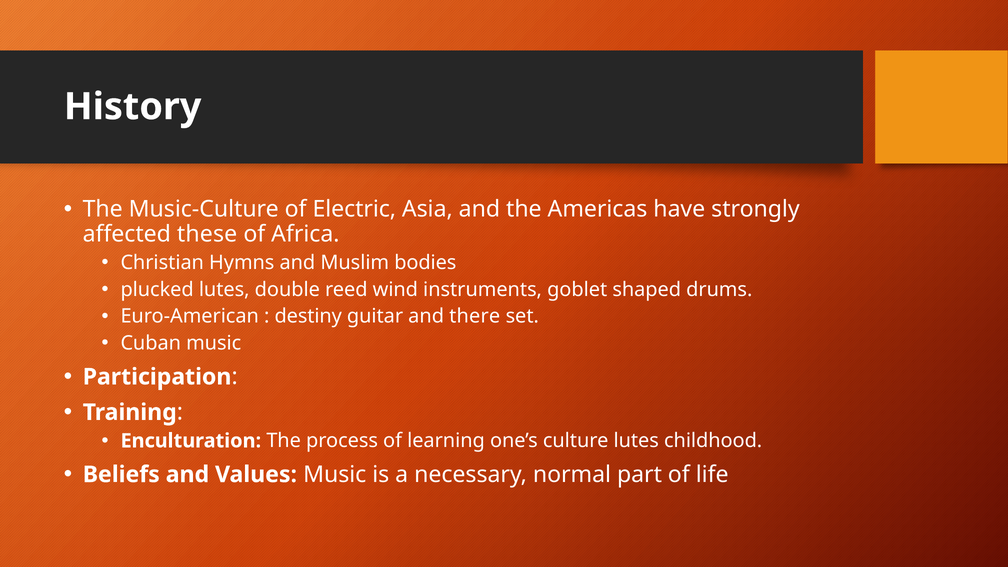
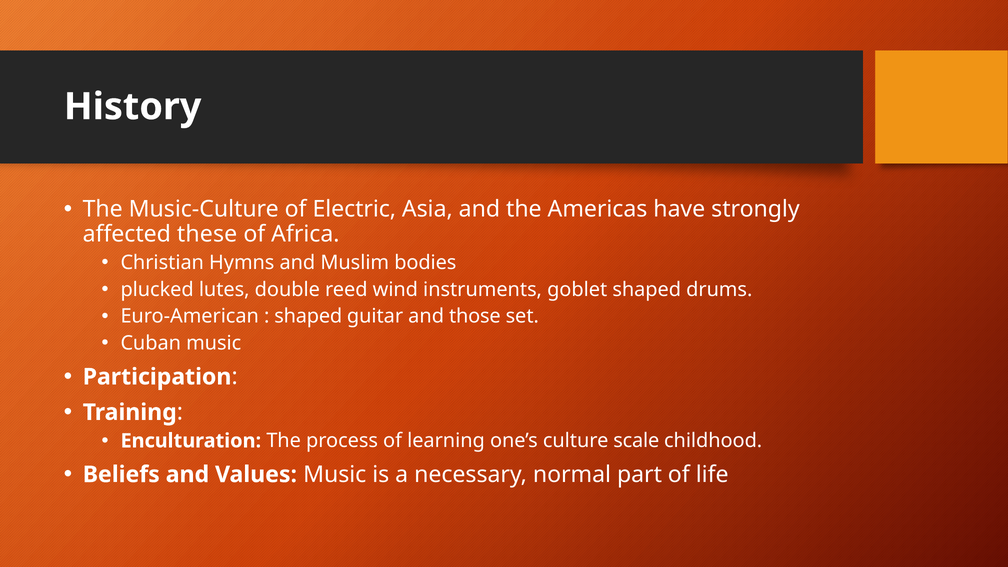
destiny: destiny -> shaped (308, 316)
there: there -> those (475, 316)
culture lutes: lutes -> scale (636, 441)
